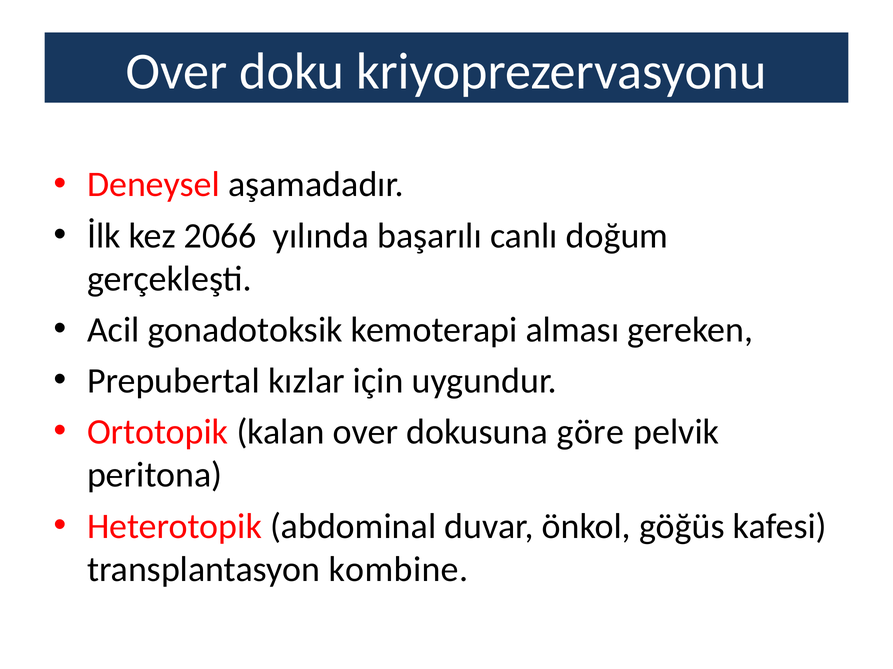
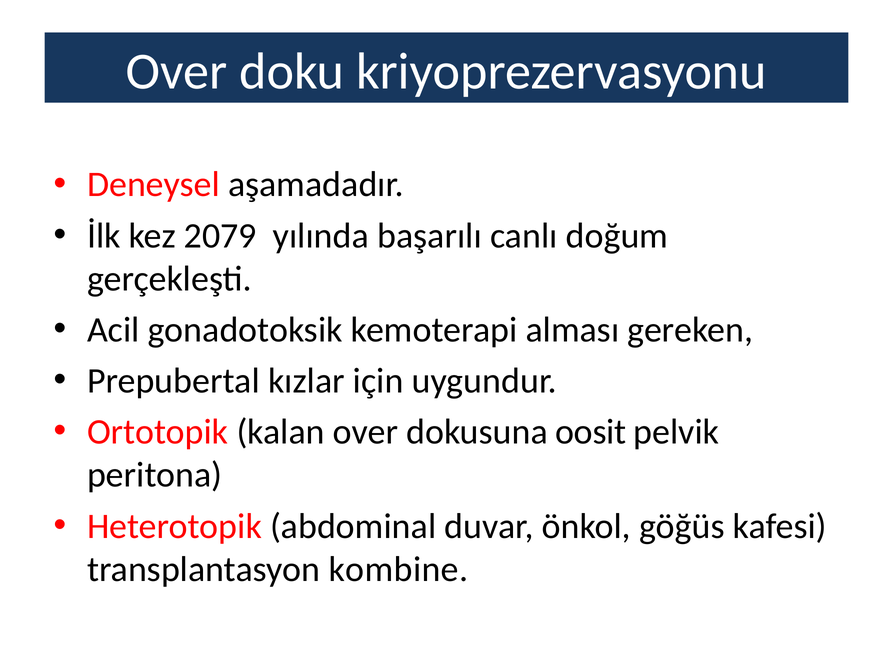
2066: 2066 -> 2079 (220, 236)
göre: göre -> oosit (591, 432)
